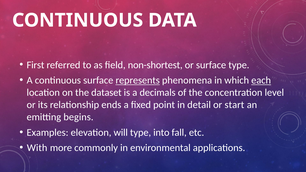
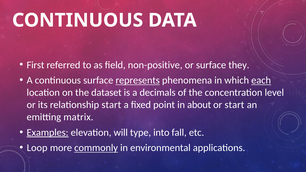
non-shortest: non-shortest -> non-positive (155, 65)
surface type: type -> they (239, 65)
relationship ends: ends -> start (111, 105)
detail: detail -> about (199, 105)
begins: begins -> matrix (78, 117)
Examples underline: none -> present (48, 133)
With: With -> Loop (37, 148)
commonly underline: none -> present (96, 148)
